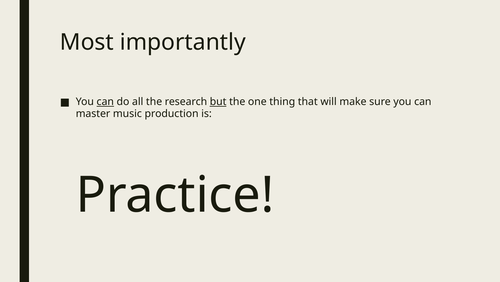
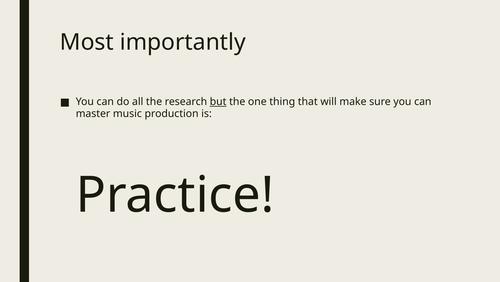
can underline: present -> none (105, 102)
